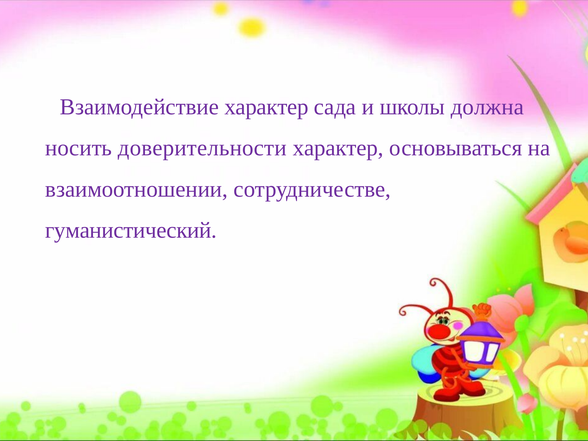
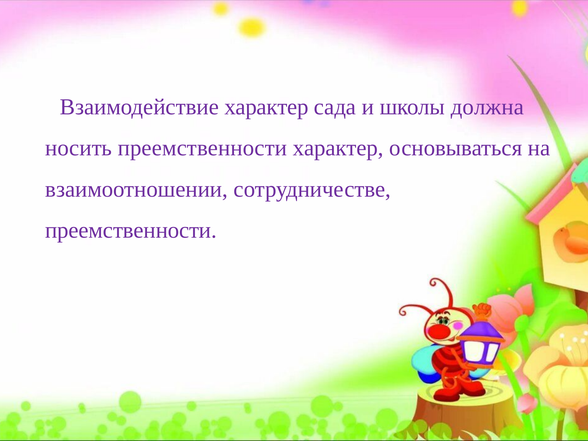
носить доверительности: доверительности -> преемственности (202, 148)
гуманистический: гуманистический -> преемственности (131, 230)
